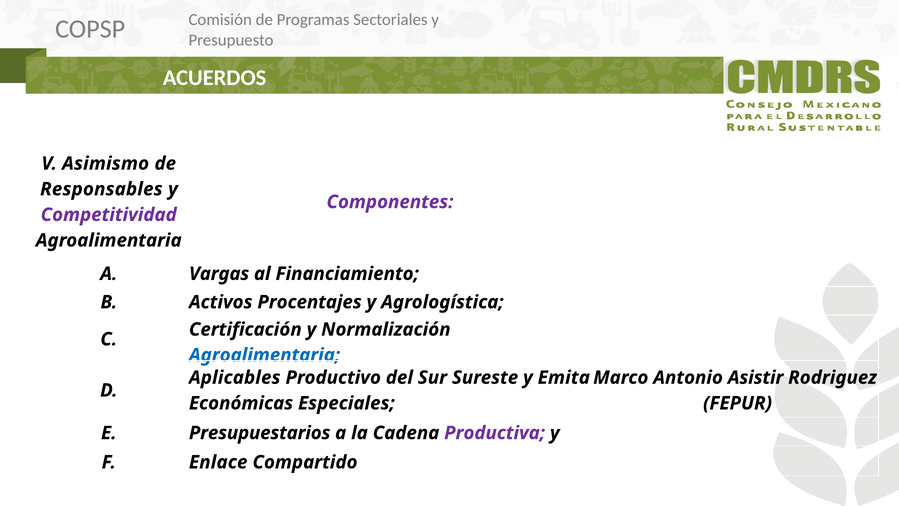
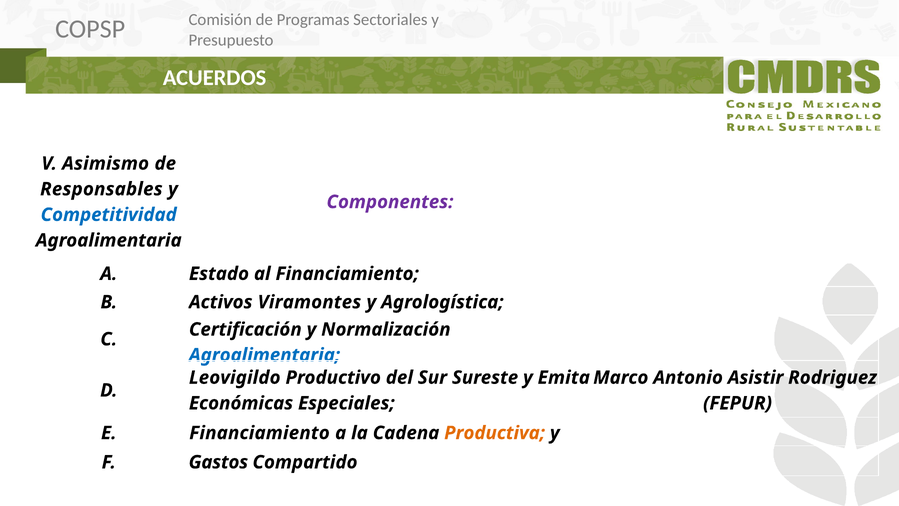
Competitividad colour: purple -> blue (109, 215)
Vargas: Vargas -> Estado (219, 274)
Procentajes: Procentajes -> Viramontes (309, 302)
Aplicables: Aplicables -> Leovigildo (235, 377)
E Presupuestarios: Presupuestarios -> Financiamiento (259, 433)
Productiva colour: purple -> orange (495, 433)
Enlace: Enlace -> Gastos (218, 462)
